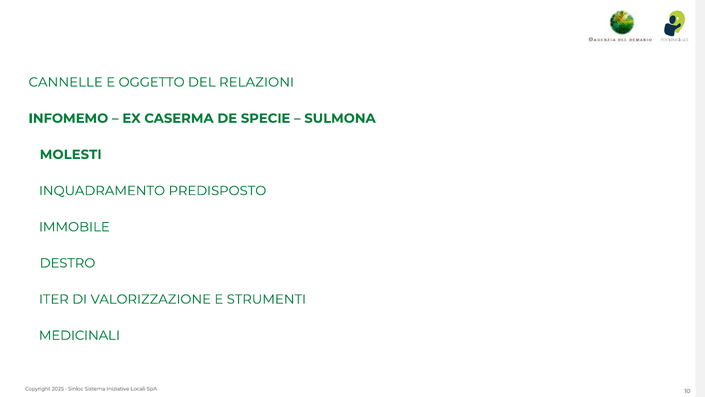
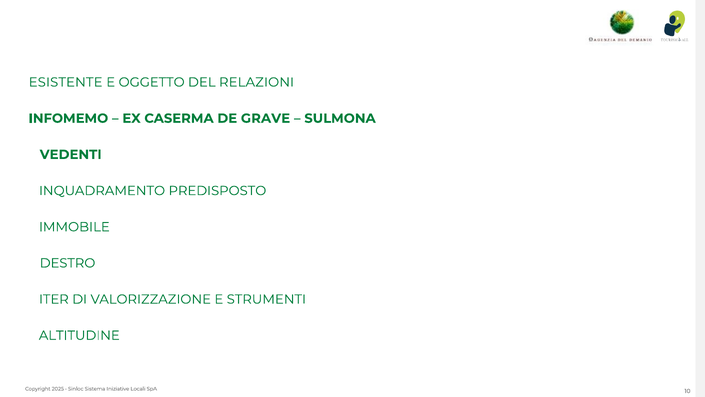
CANNELLE: CANNELLE -> ESISTENTE (66, 82)
SPECIE: SPECIE -> GRAVE (265, 118)
MOLESTI: MOLESTI -> VEDENTI (71, 154)
MEDICINALI: MEDICINALI -> ALTITUDINE (79, 335)
